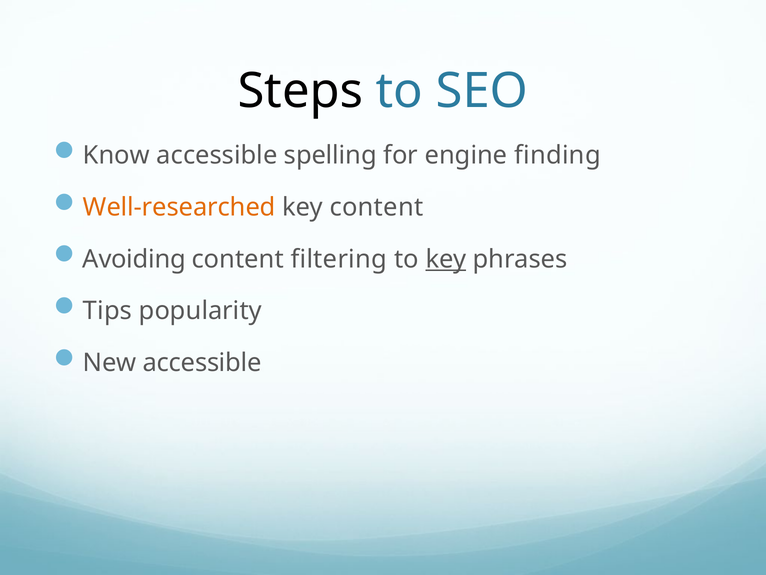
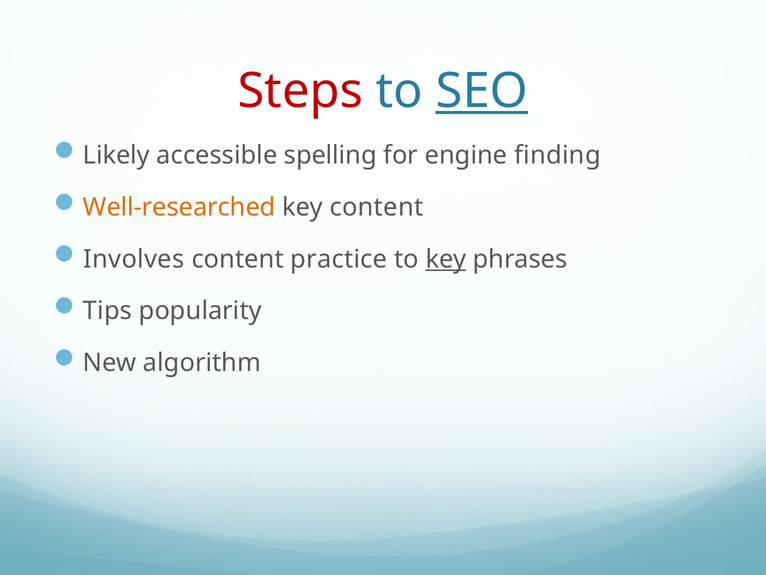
Steps colour: black -> red (300, 91)
SEO underline: none -> present (482, 91)
Know: Know -> Likely (116, 155)
Avoiding: Avoiding -> Involves (134, 259)
filtering: filtering -> practice (339, 259)
New accessible: accessible -> algorithm (202, 363)
